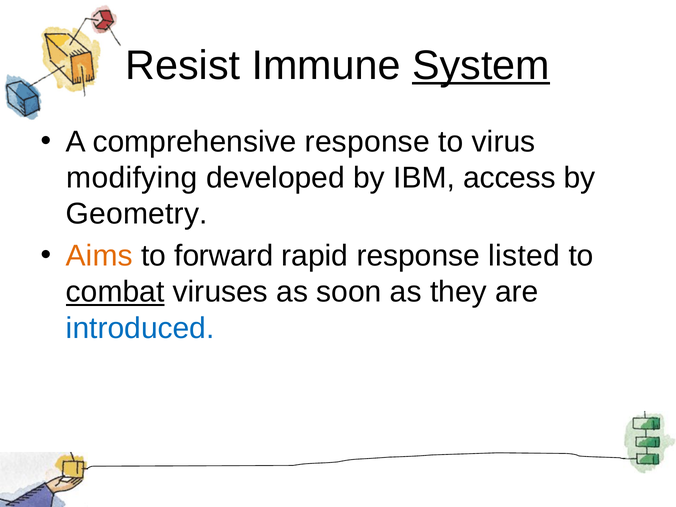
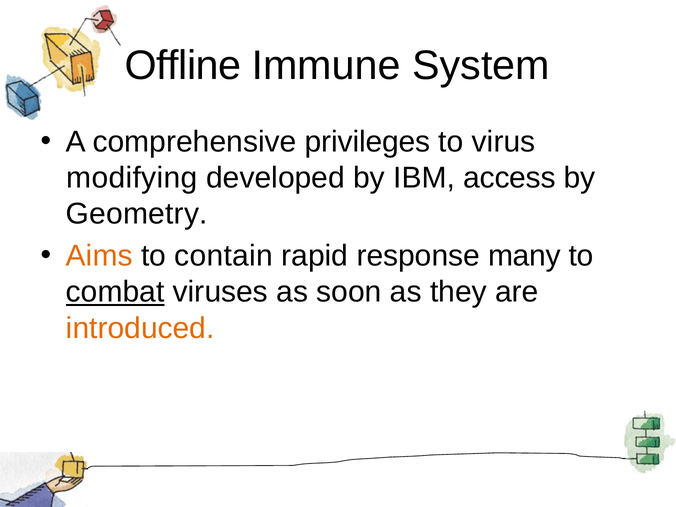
Resist: Resist -> Offline (183, 65)
System underline: present -> none (481, 65)
comprehensive response: response -> privileges (368, 142)
forward: forward -> contain (224, 256)
listed: listed -> many (524, 256)
introduced colour: blue -> orange (140, 328)
